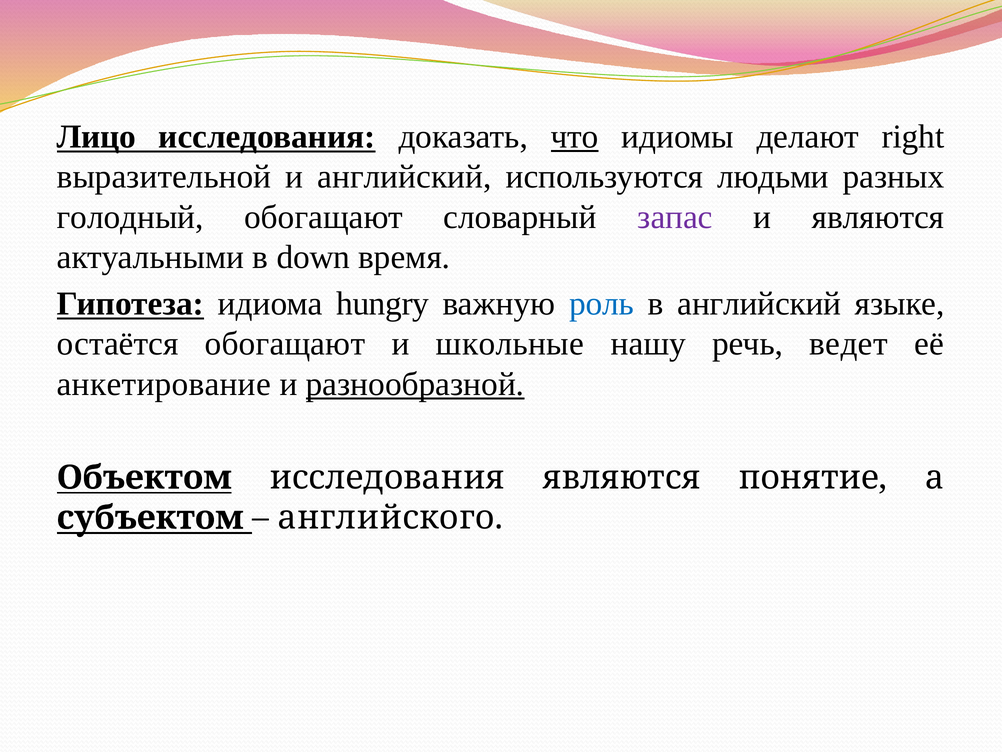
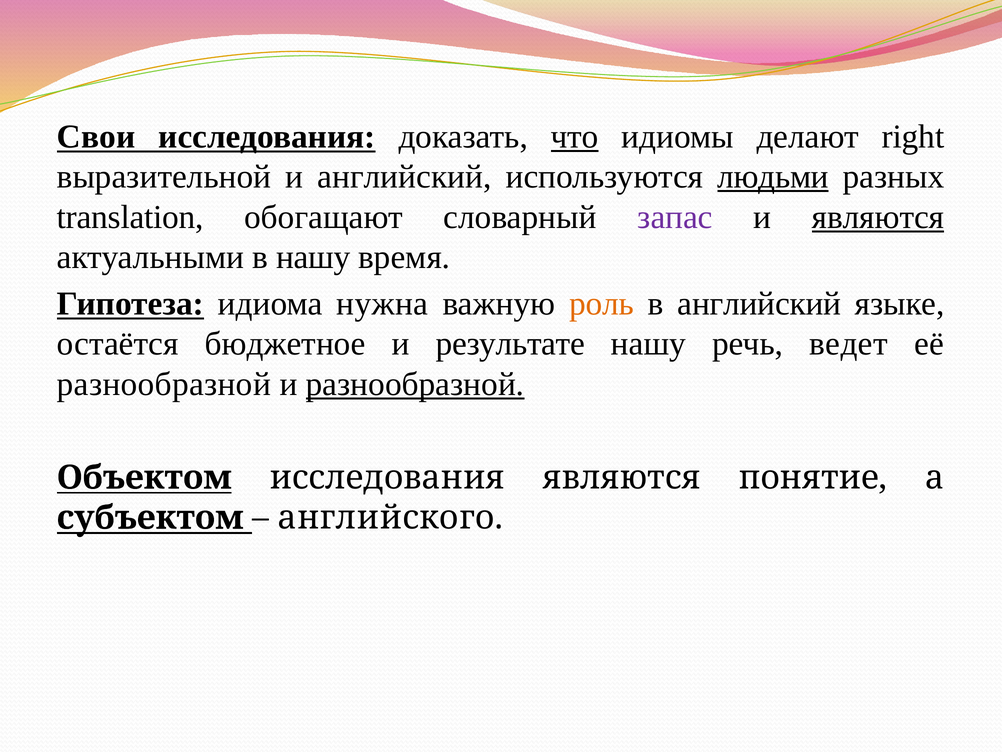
Лицо: Лицо -> Свои (96, 137)
людьми underline: none -> present (773, 177)
голодный: голодный -> translation (130, 217)
являются underline: none -> present (878, 217)
в down: down -> нашу (313, 257)
hungry: hungry -> нужна (382, 304)
роль colour: blue -> orange (602, 304)
остаётся обогащают: обогащают -> бюджетное (285, 344)
школьные: школьные -> результате (510, 344)
анкетирование: анкетирование -> разнообразной (164, 384)
